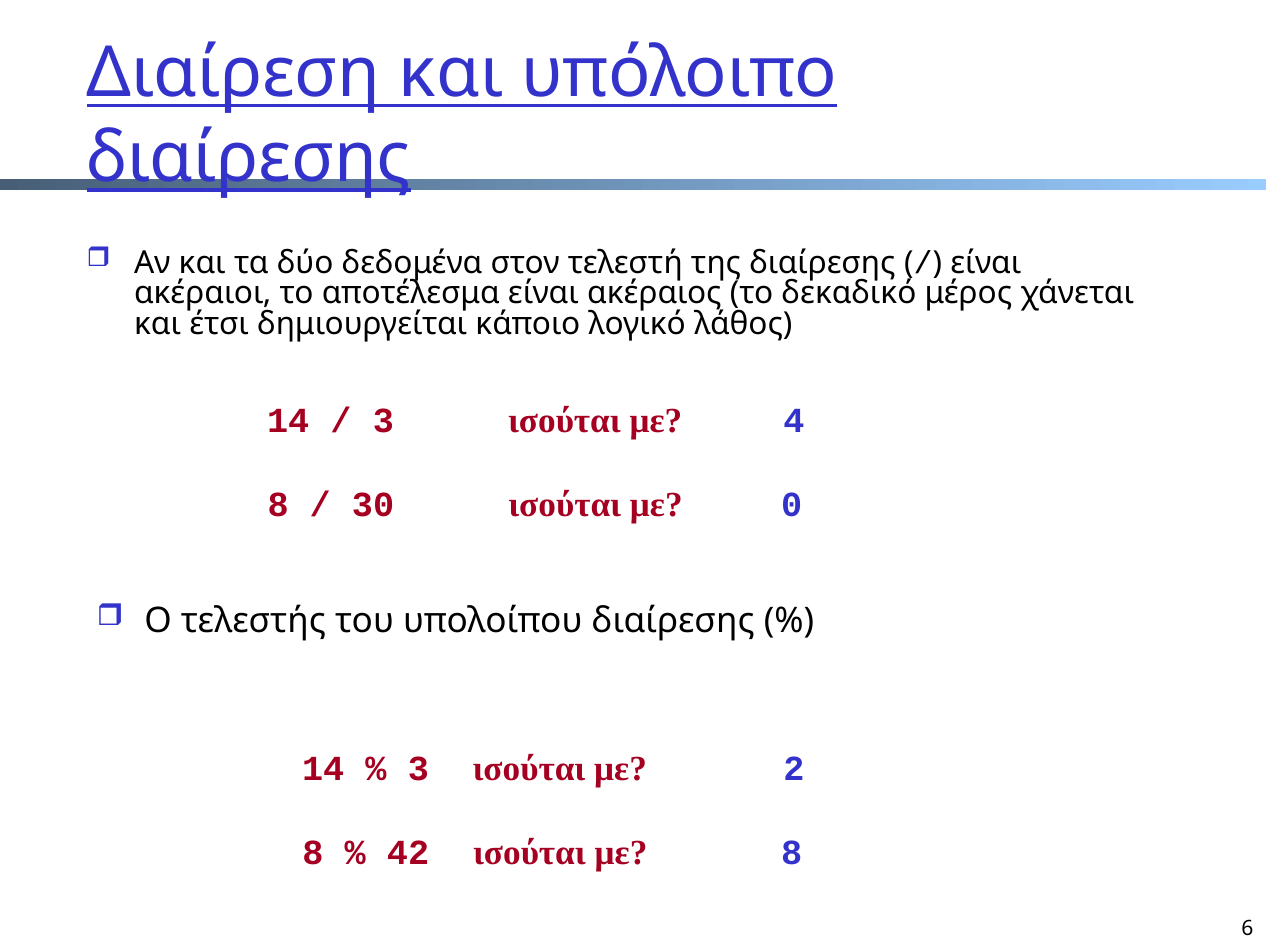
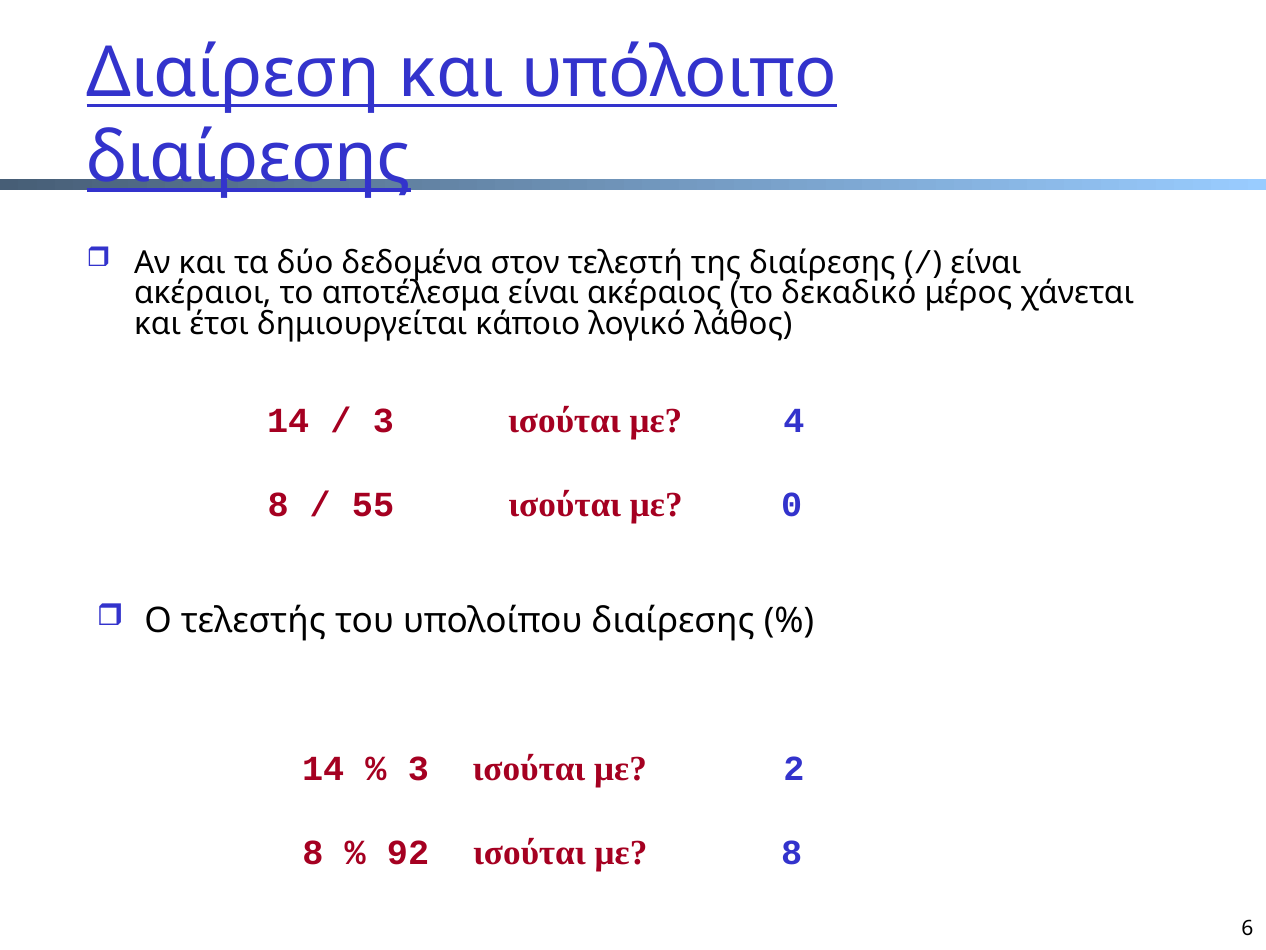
30: 30 -> 55 (373, 505)
42: 42 -> 92 (408, 853)
